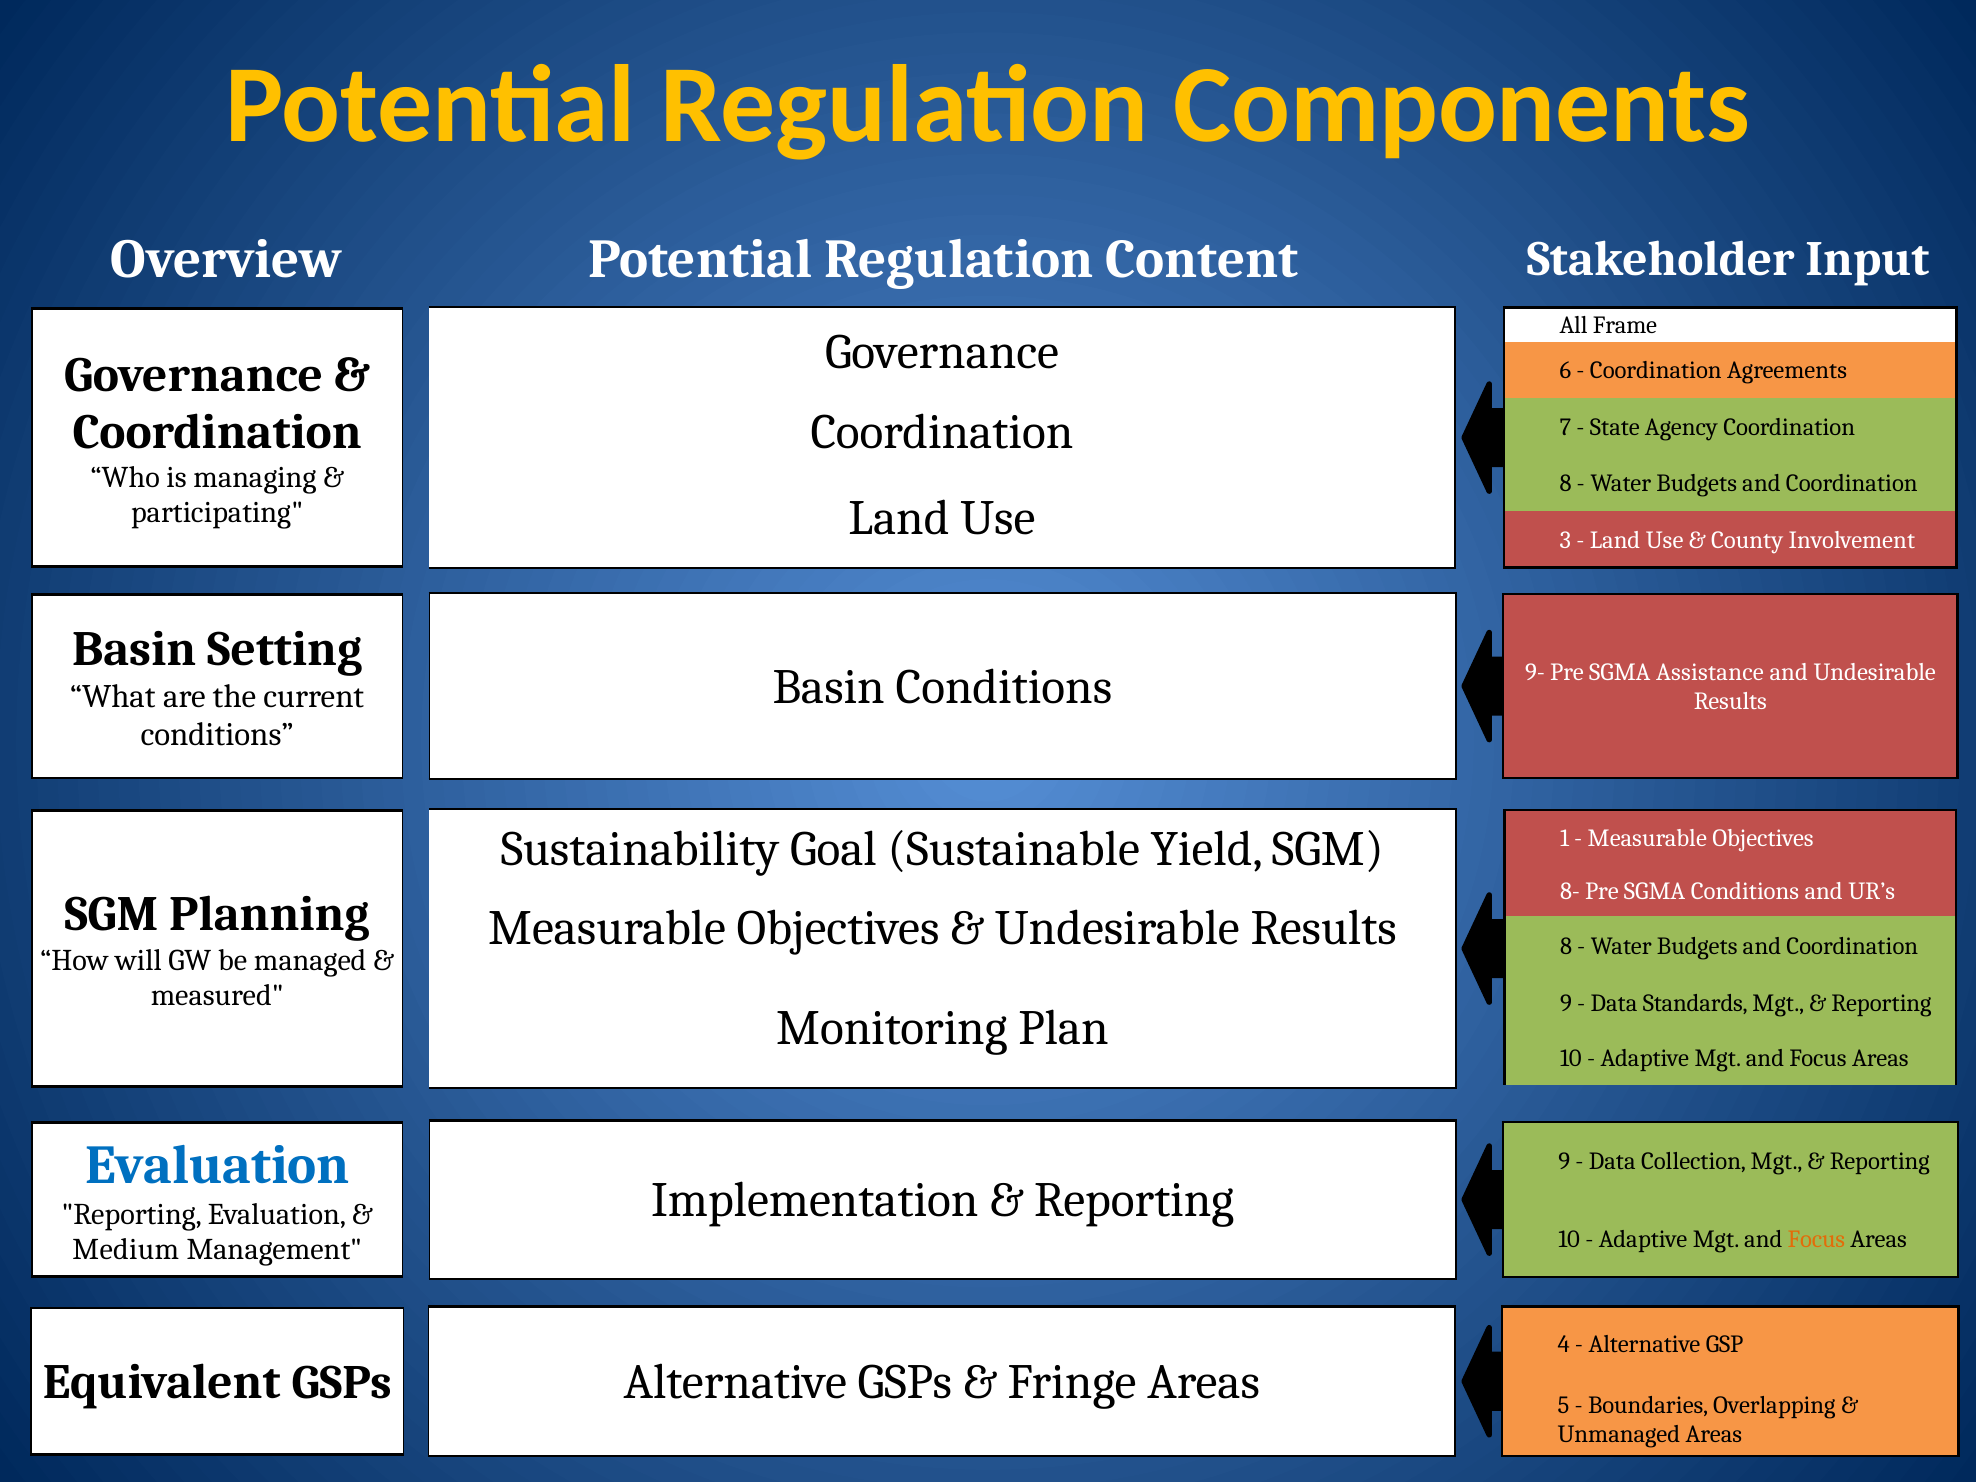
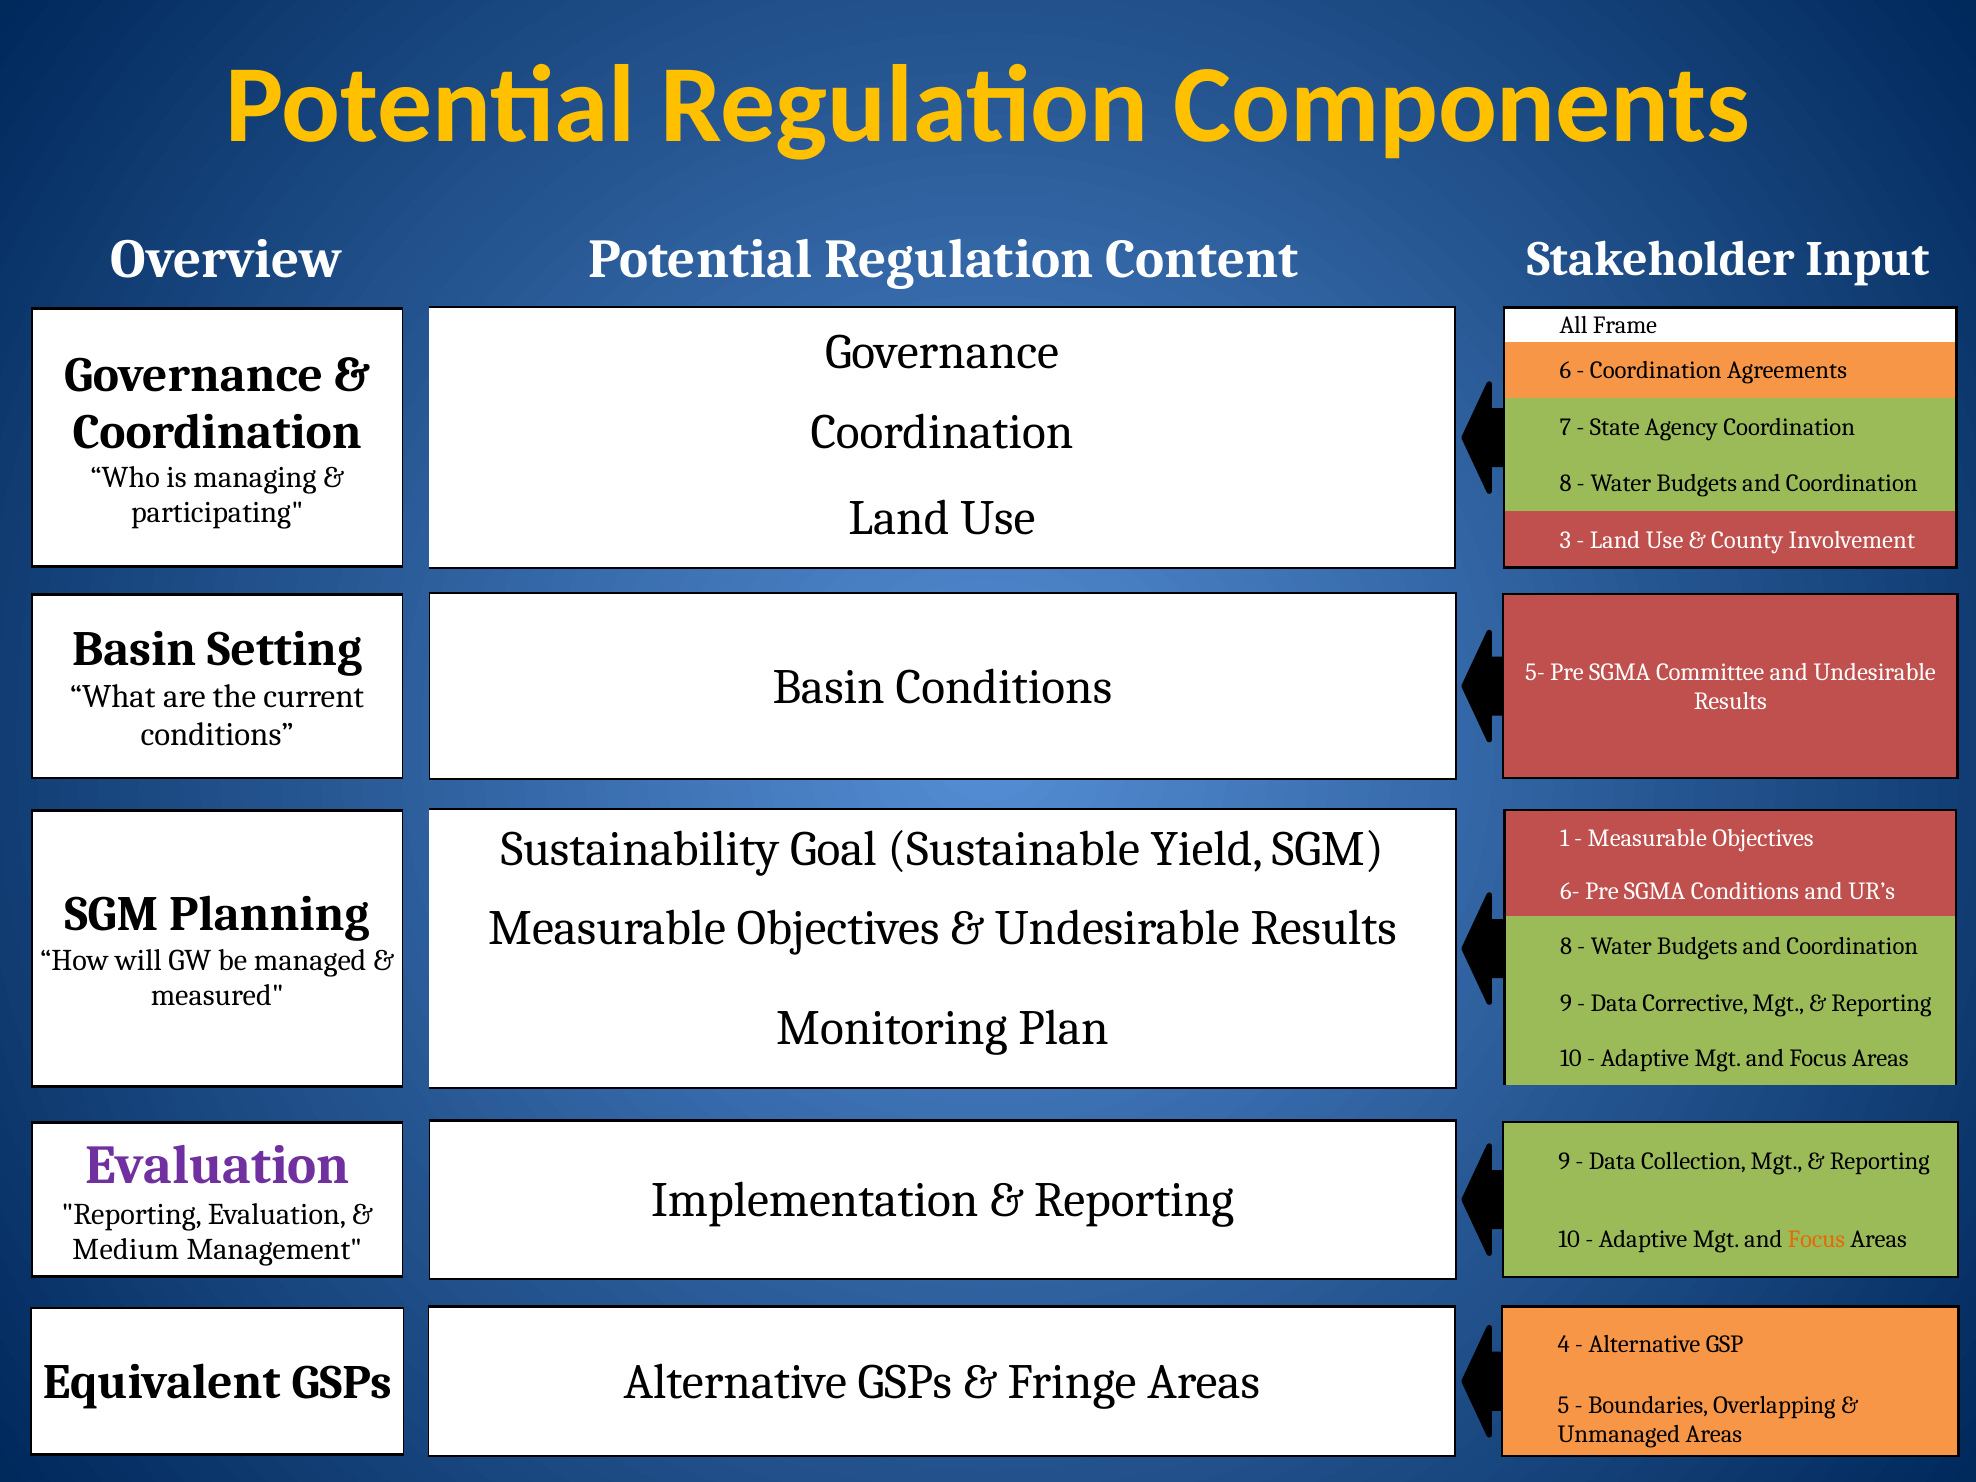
9-: 9- -> 5- (1535, 673)
Assistance: Assistance -> Committee (1710, 673)
8-: 8- -> 6- (1570, 891)
Standards: Standards -> Corrective (1695, 1003)
Evaluation colour: blue -> purple (217, 1165)
